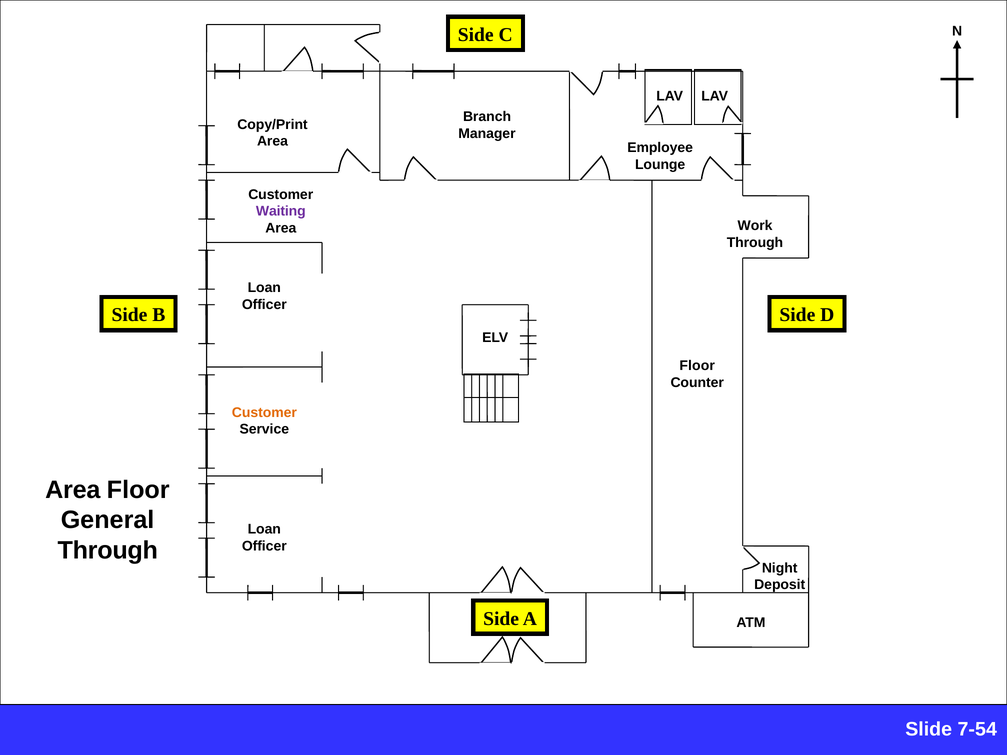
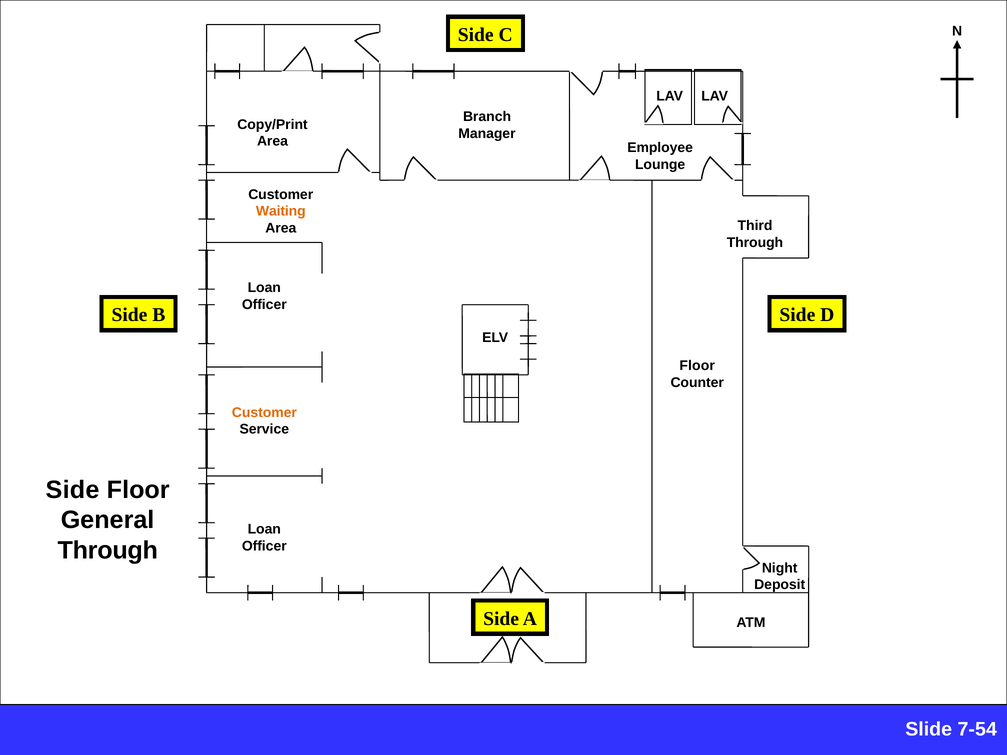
Waiting colour: purple -> orange (281, 211)
Work: Work -> Third (755, 226)
Area: Area -> Side (73, 490)
